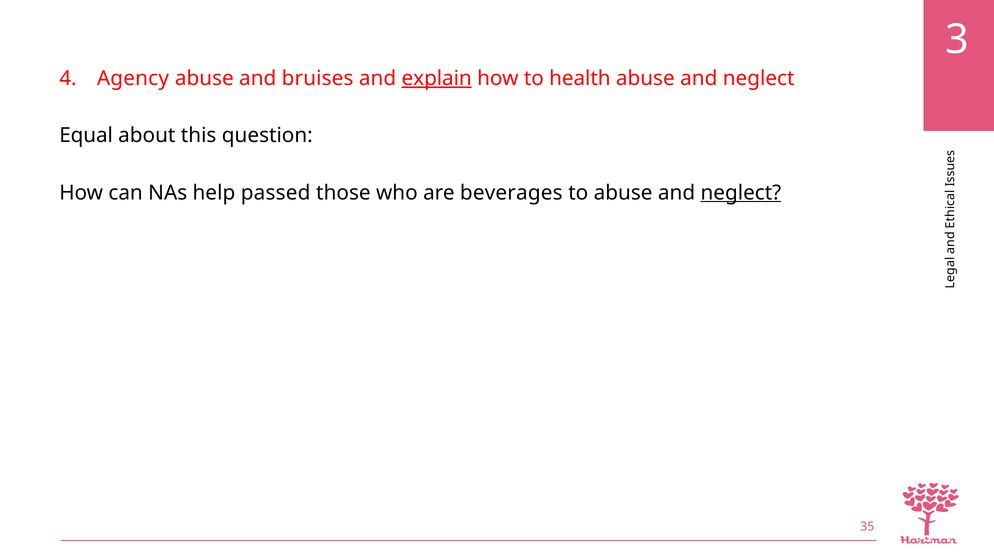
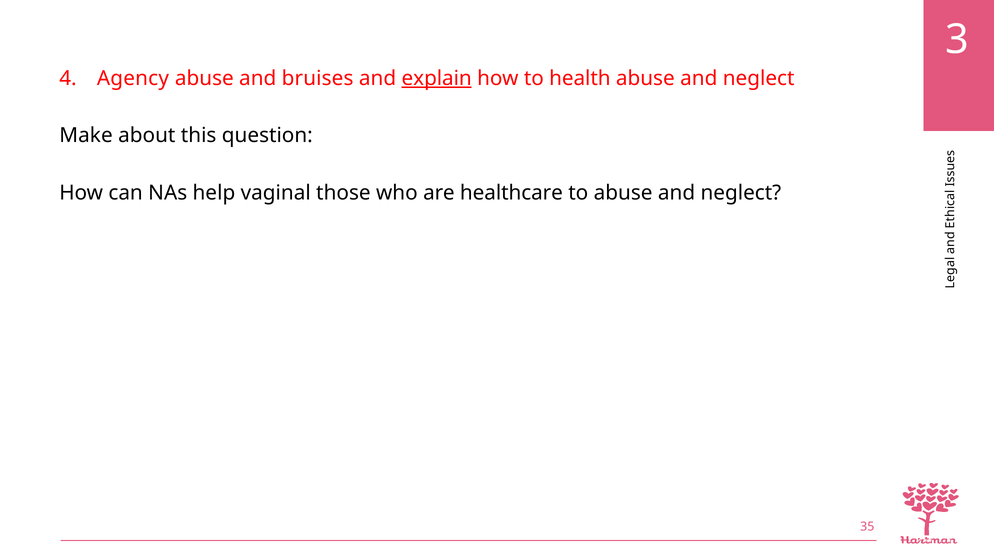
Equal: Equal -> Make (86, 136)
passed: passed -> vaginal (276, 193)
beverages: beverages -> healthcare (511, 193)
neglect underline: present -> none (741, 193)
